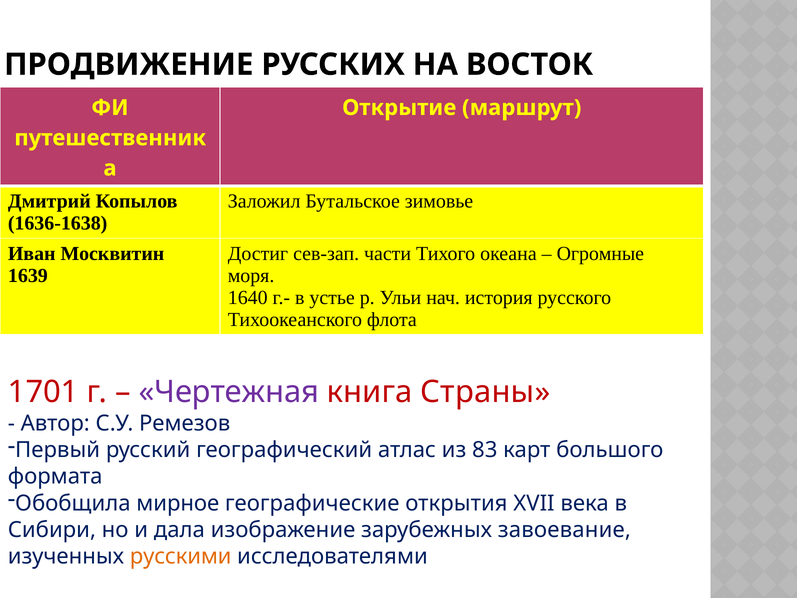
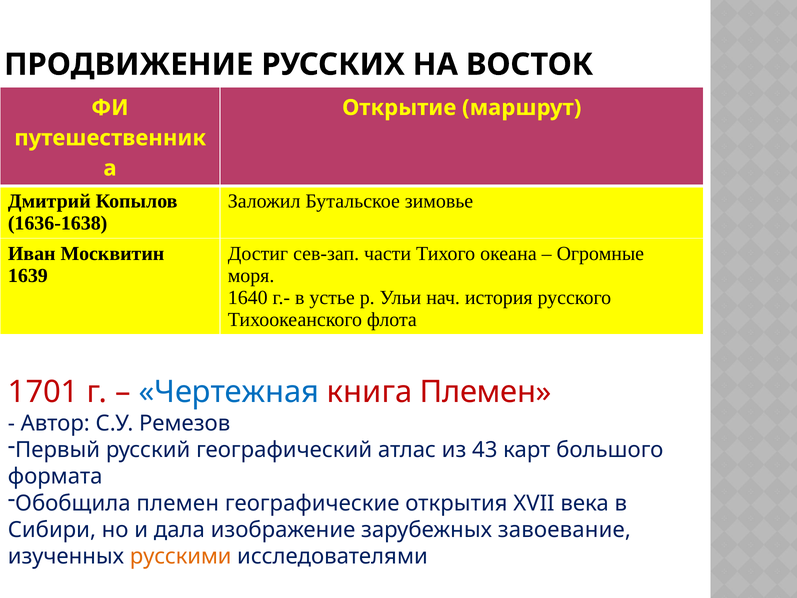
Чертежная colour: purple -> blue (229, 392)
книга Страны: Страны -> Племен (486, 392)
83: 83 -> 43 (485, 450)
Обобщила мирное: мирное -> племен (178, 503)
